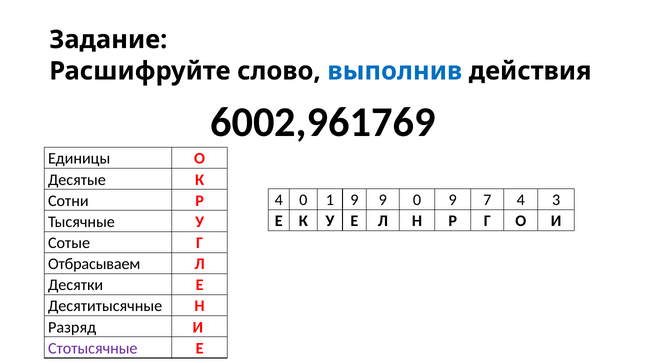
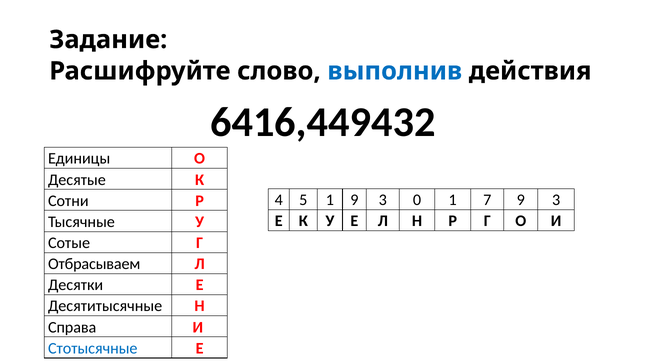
6002,961769: 6002,961769 -> 6416,449432 (323, 122)
4 0: 0 -> 5 (303, 200)
1 9 9: 9 -> 3 (383, 200)
0 9: 9 -> 1 (453, 200)
7 4: 4 -> 9 (521, 200)
Разряд: Разряд -> Справа (72, 328)
Стотысячные colour: purple -> blue (93, 349)
